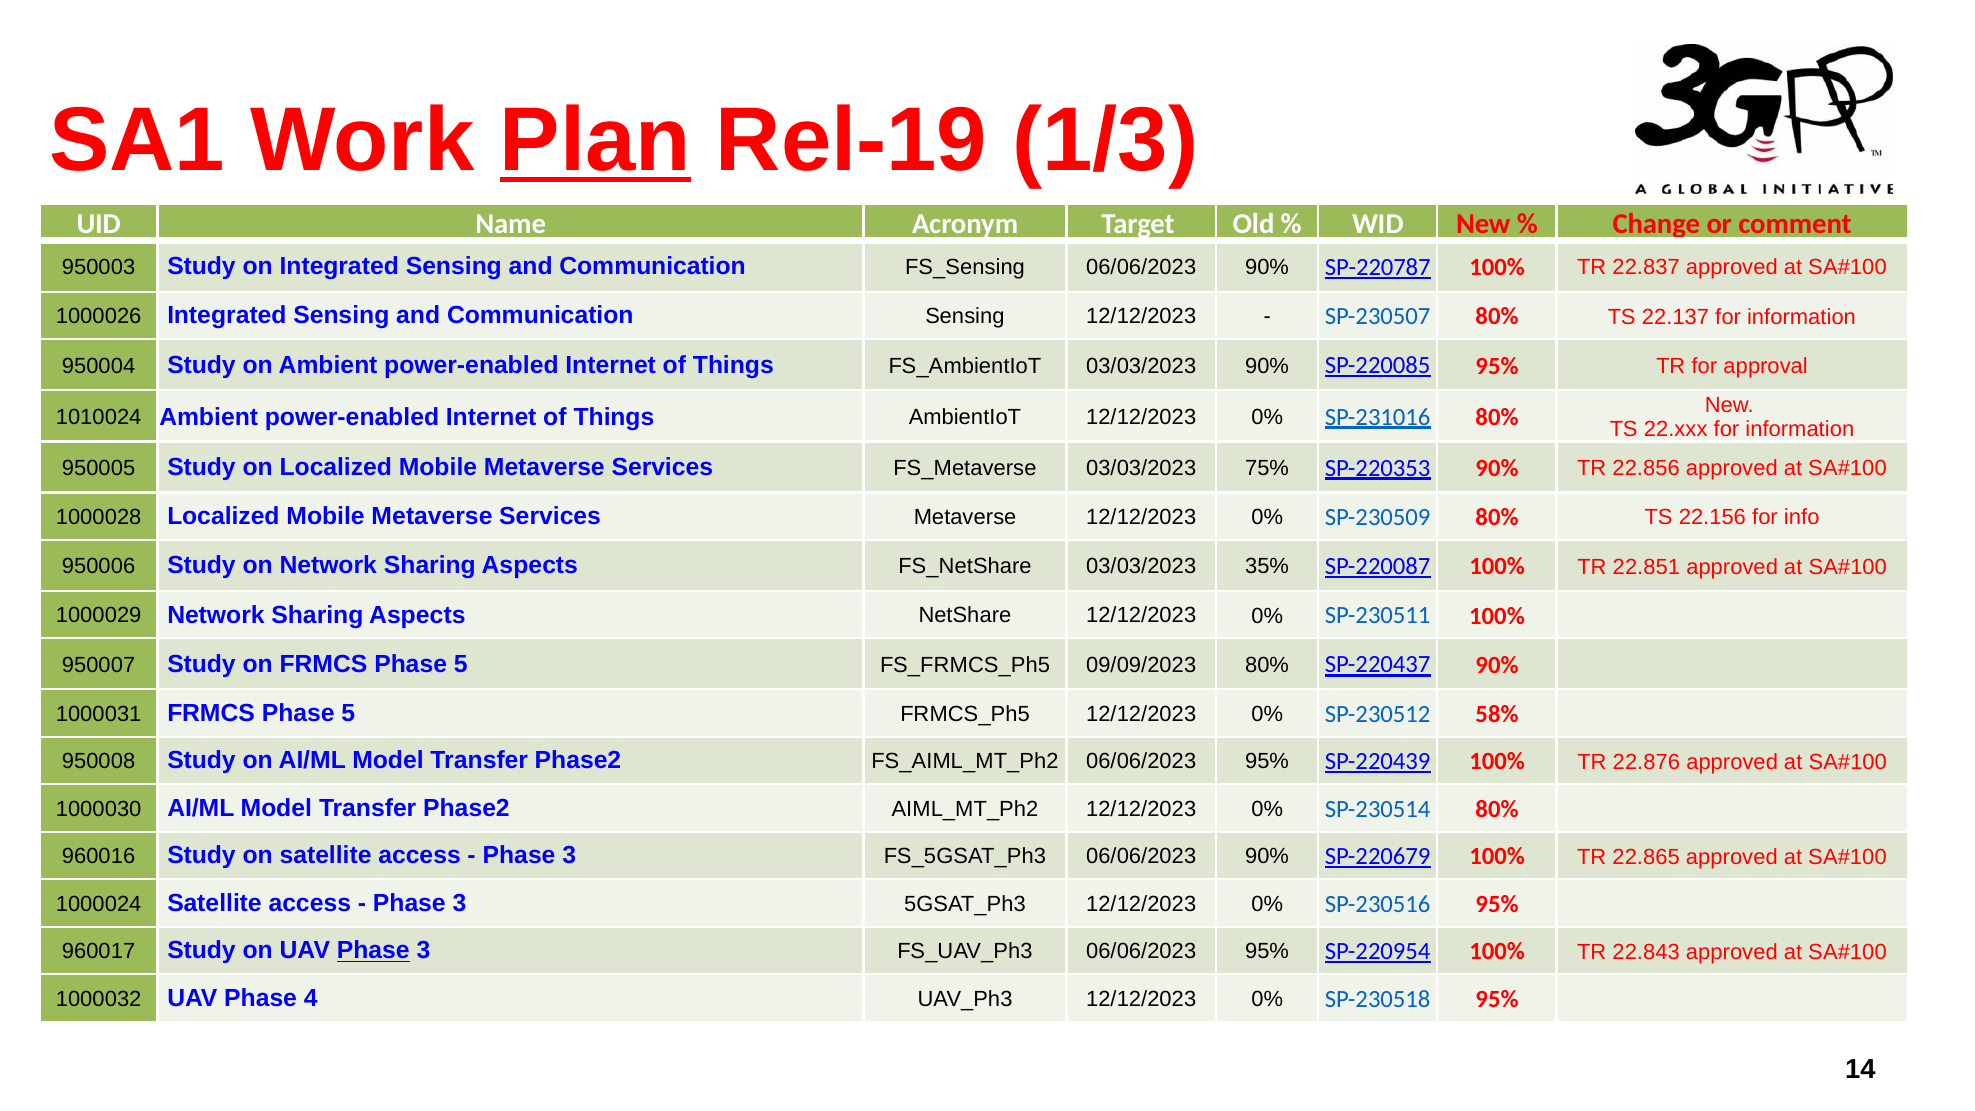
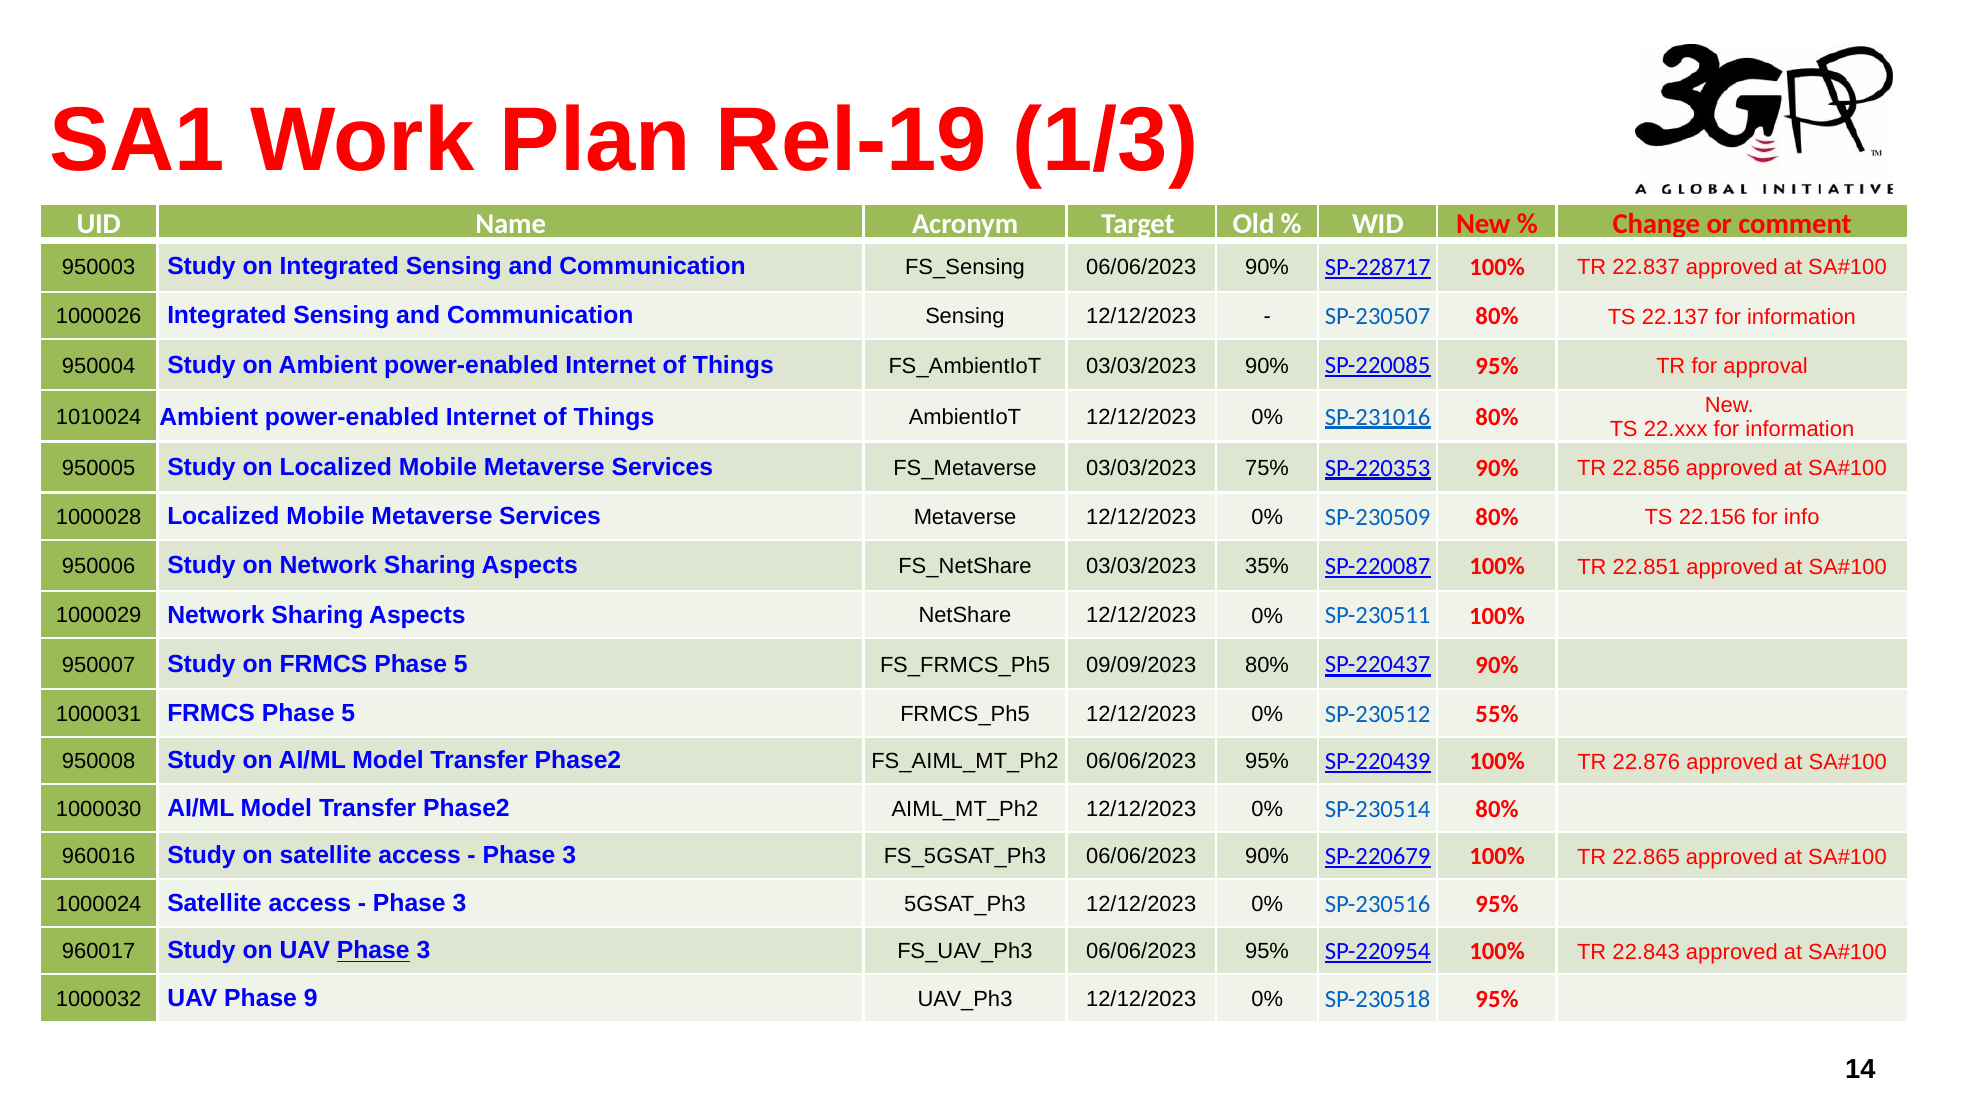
Plan underline: present -> none (595, 141)
SP-220787: SP-220787 -> SP-228717 (1378, 267)
58%: 58% -> 55% (1497, 714)
4: 4 -> 9 (311, 998)
